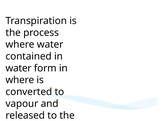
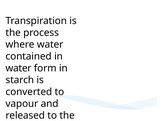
where: where -> starch (20, 80)
